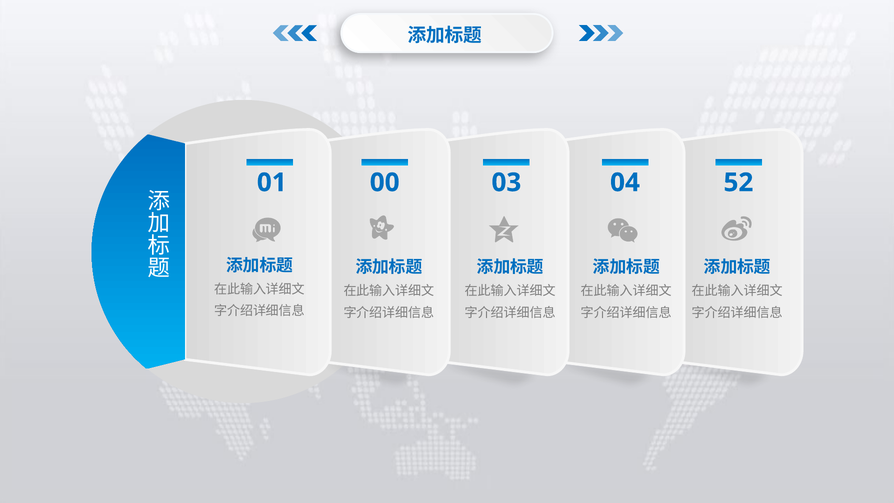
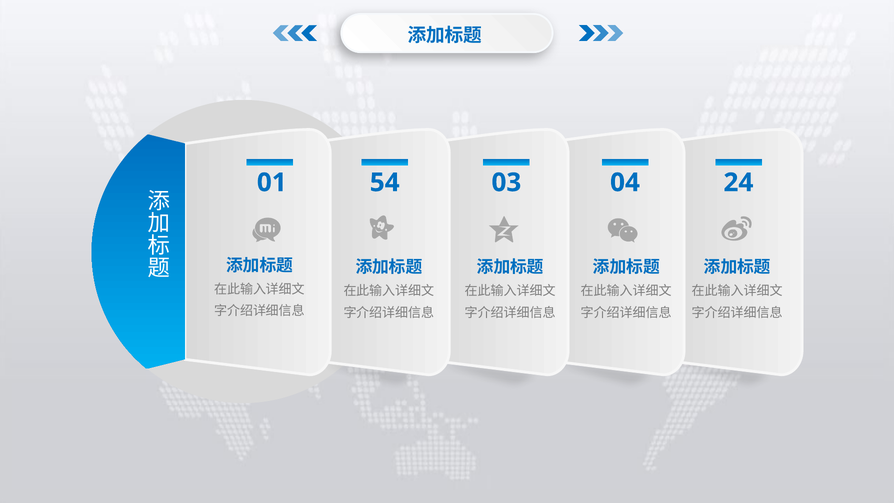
00: 00 -> 54 (385, 183)
52: 52 -> 24 (738, 183)
